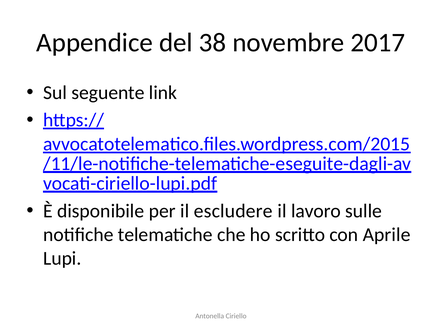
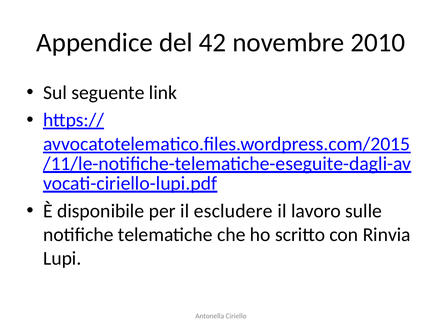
38: 38 -> 42 (213, 43)
2017: 2017 -> 2010 (378, 43)
Aprile: Aprile -> Rinvia (387, 235)
